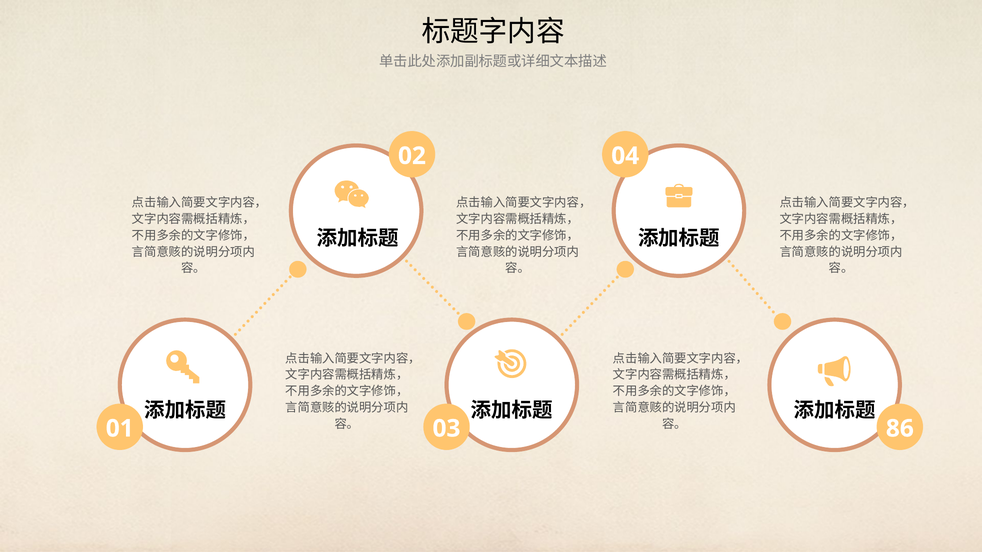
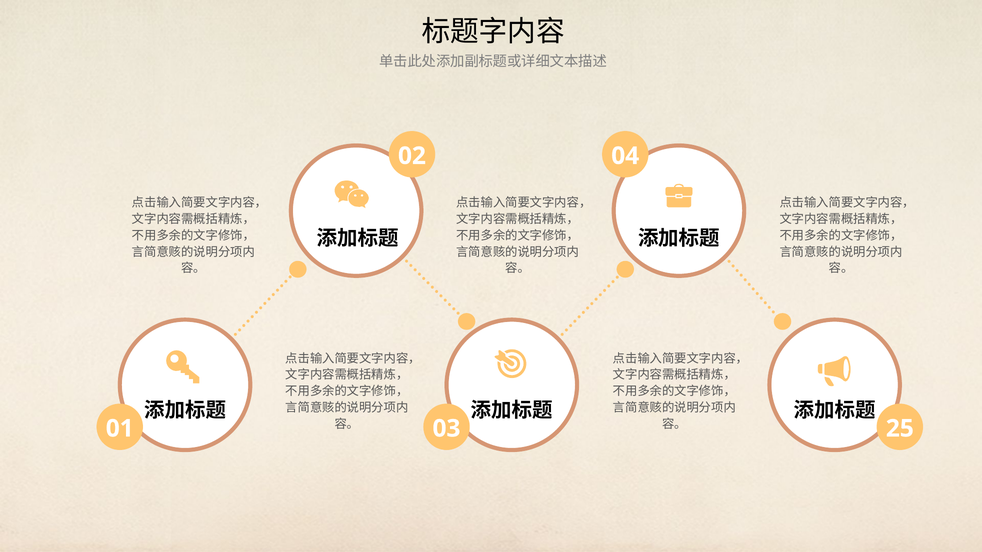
86: 86 -> 25 (900, 429)
